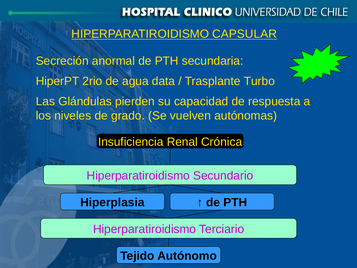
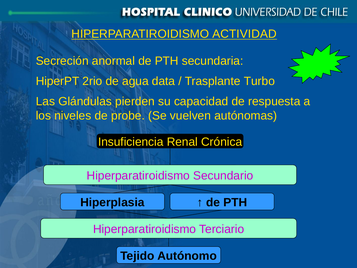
CAPSULAR: CAPSULAR -> ACTIVIDAD (245, 34)
grado: grado -> probe (128, 116)
